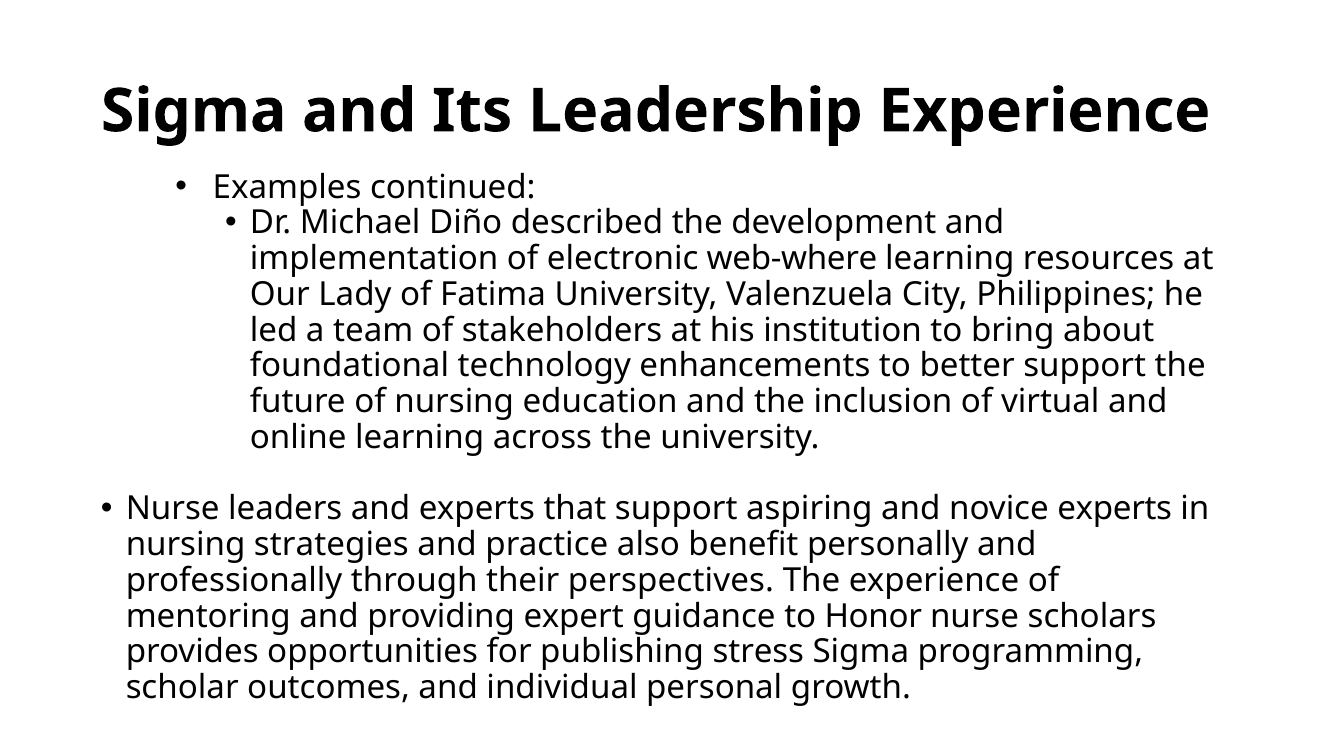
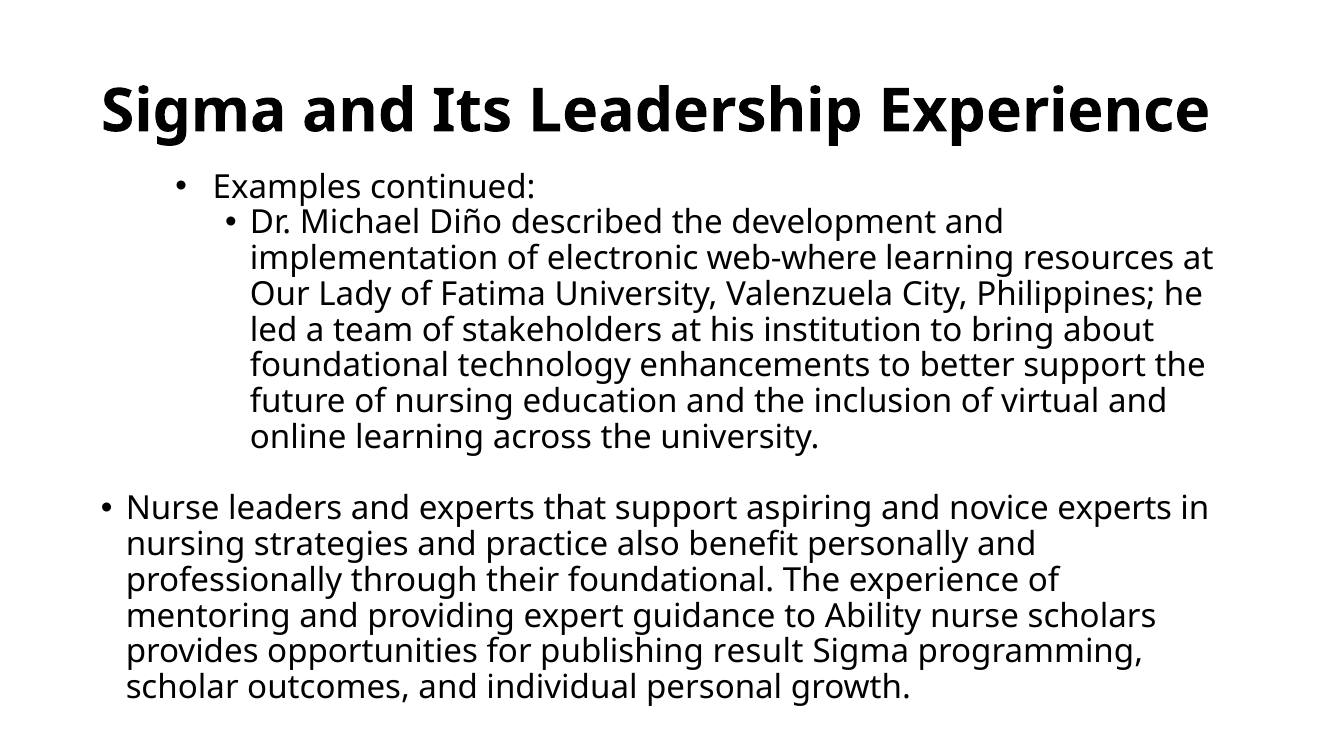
their perspectives: perspectives -> foundational (671, 580)
Honor: Honor -> Ability (873, 616)
stress: stress -> result (758, 652)
